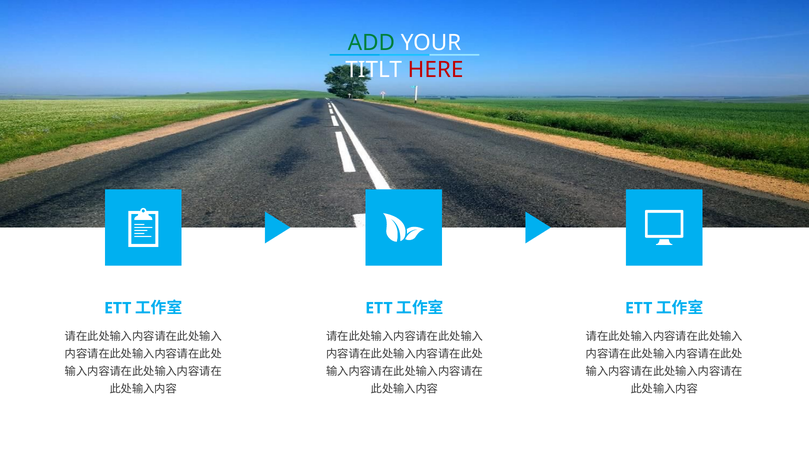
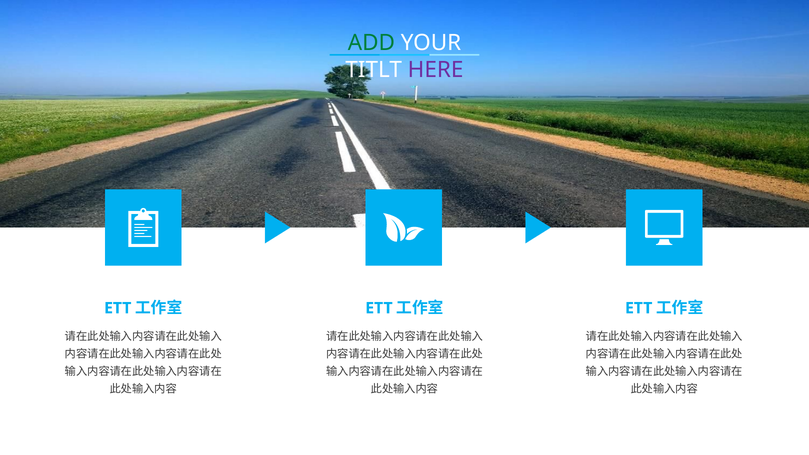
HERE colour: red -> purple (436, 70)
